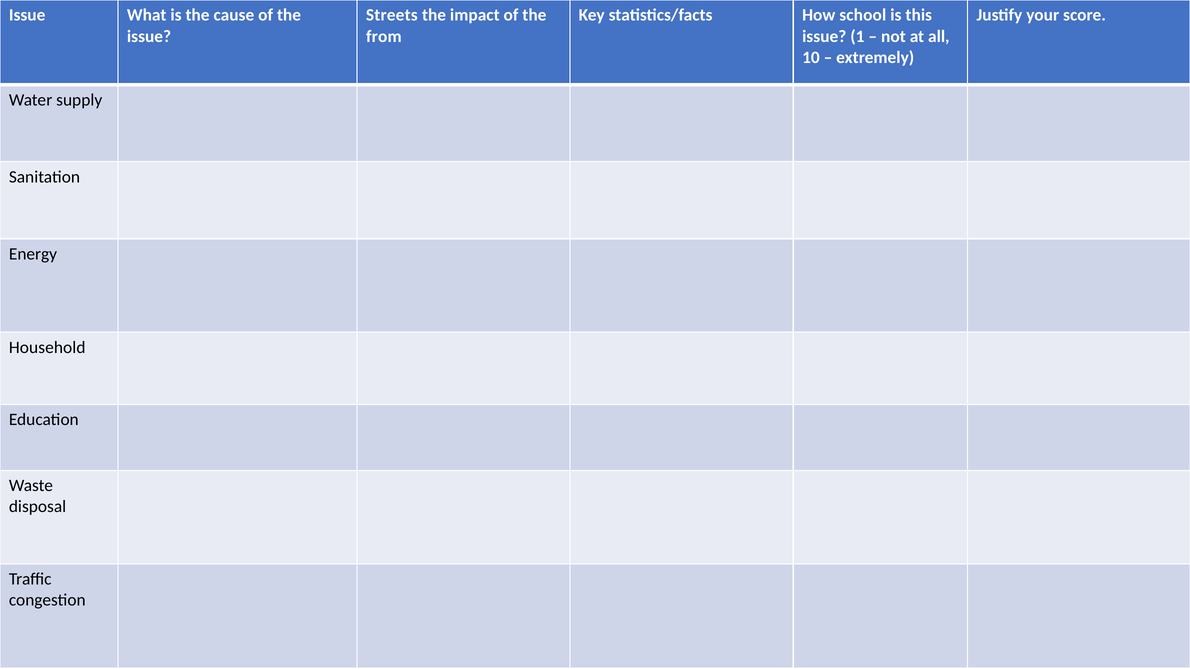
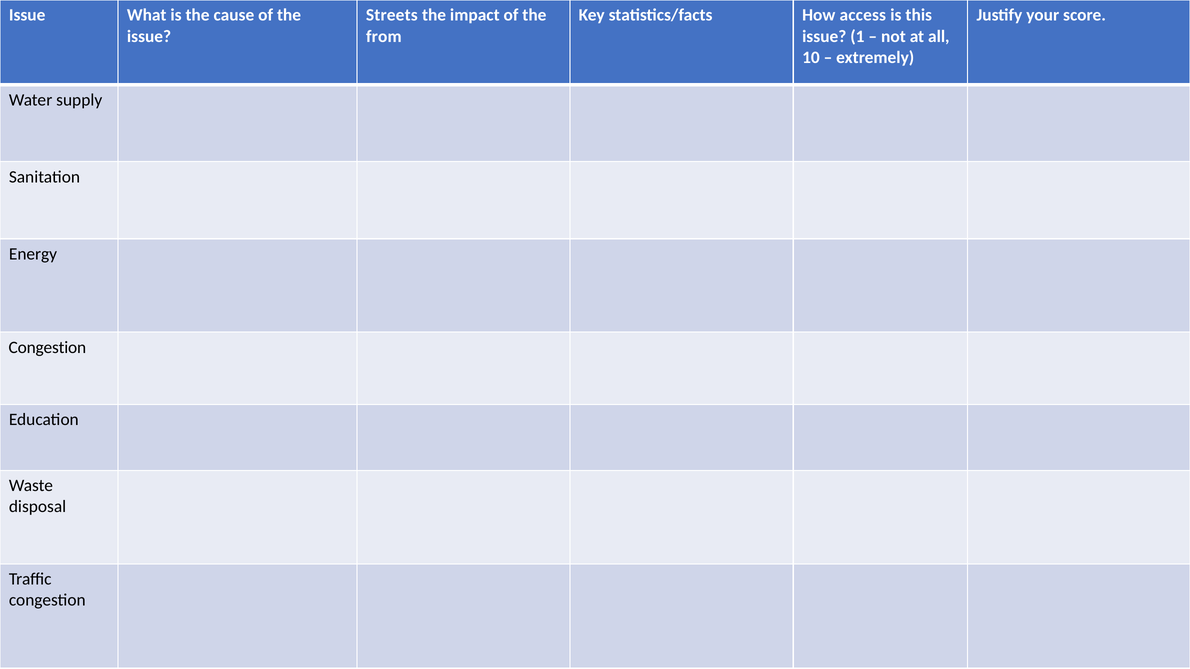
school: school -> access (863, 15)
Household: Household -> Congestion (47, 348)
